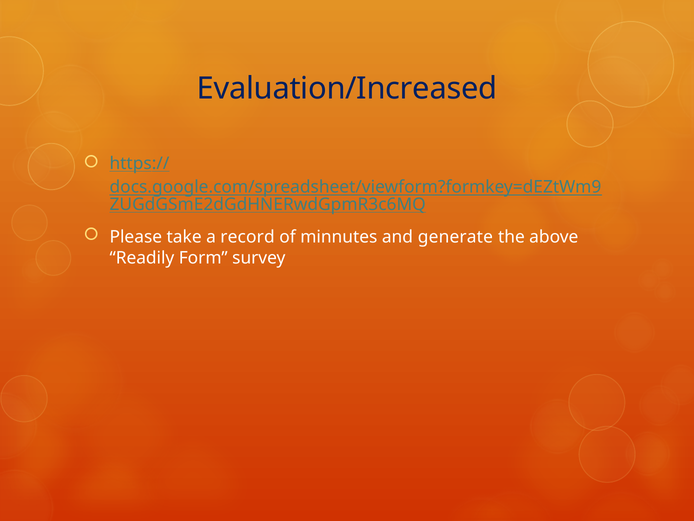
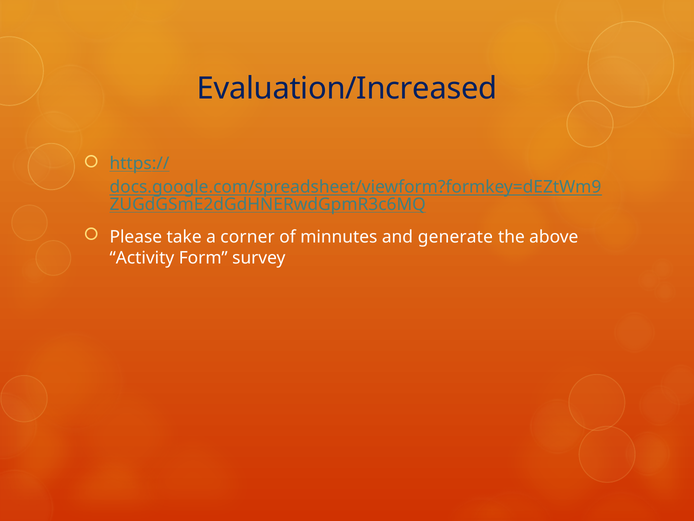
record: record -> corner (248, 237)
Readily: Readily -> Activity (142, 258)
